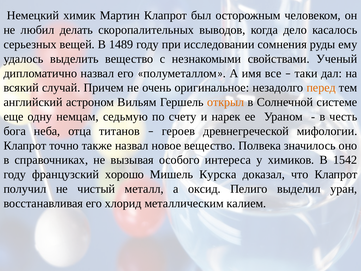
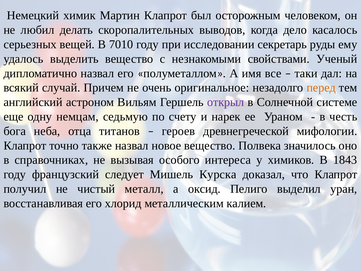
1489: 1489 -> 7010 (121, 44)
сомнения: сомнения -> секретарь (282, 44)
открыл colour: orange -> purple (226, 102)
1542: 1542 -> 1843 (345, 160)
хорошо: хорошо -> следует (125, 174)
